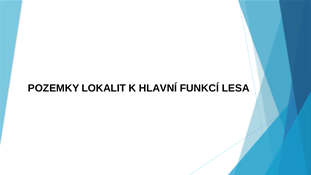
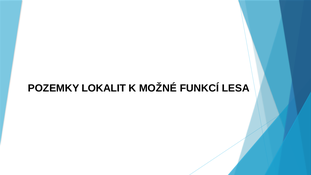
HLAVNÍ: HLAVNÍ -> MOŽNÉ (158, 88)
